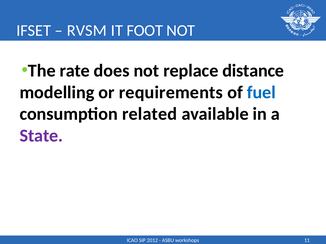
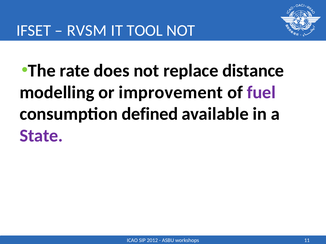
FOOT: FOOT -> TOOL (145, 30)
requirements: requirements -> improvement (171, 93)
fuel colour: blue -> purple (261, 93)
related: related -> defined (150, 114)
